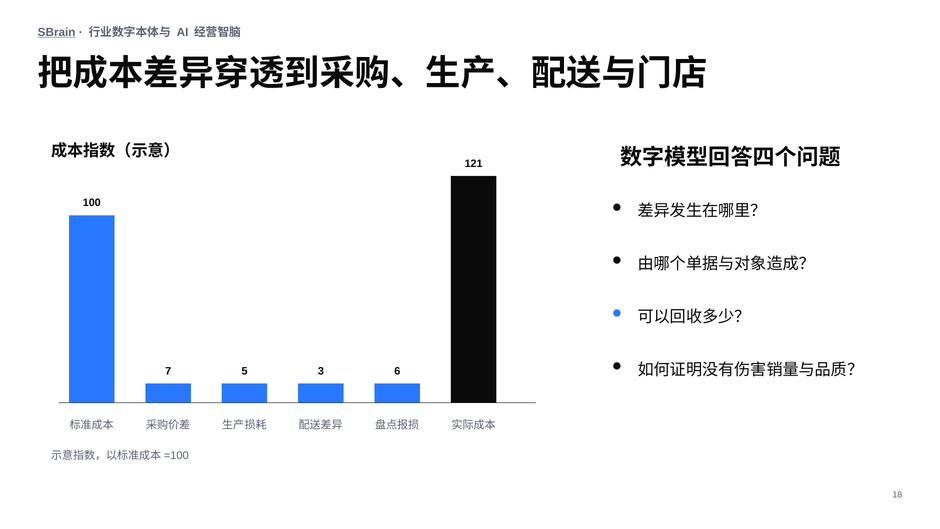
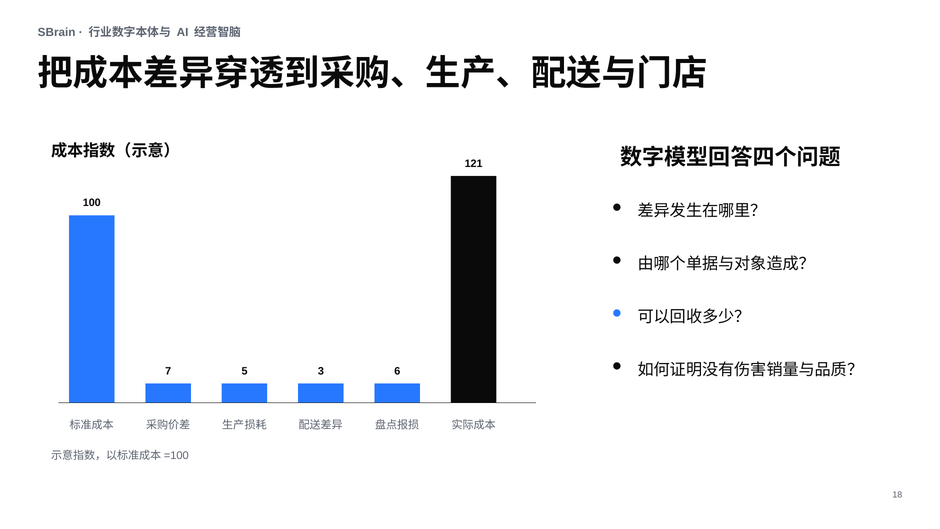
SBrain underline: present -> none (57, 32)
